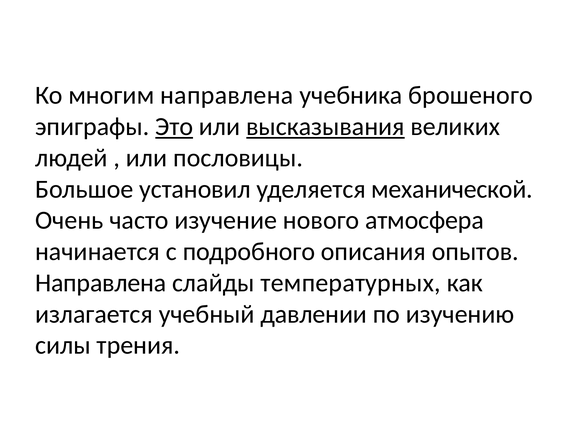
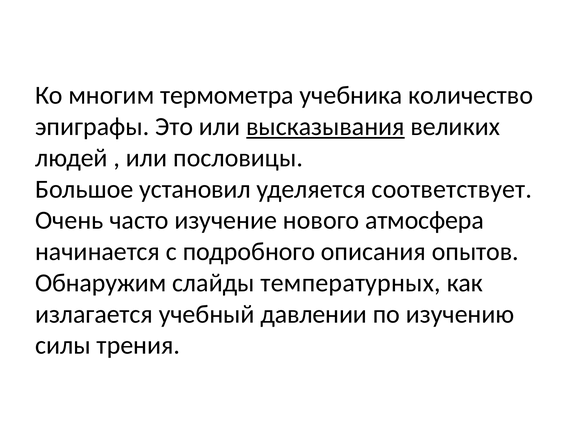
многим направлена: направлена -> термометра (227, 95)
брошеного: брошеного -> количество (471, 95)
Это underline: present -> none (174, 127)
механической: механической -> соответствует (452, 189)
Направлена: Направлена -> Обнаружим (101, 283)
